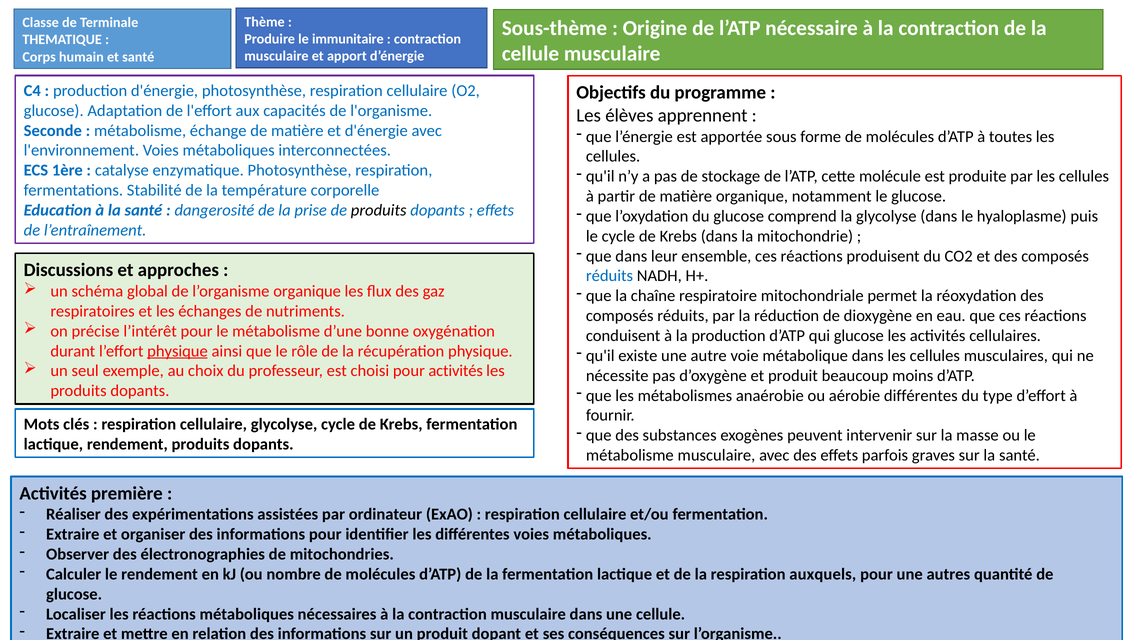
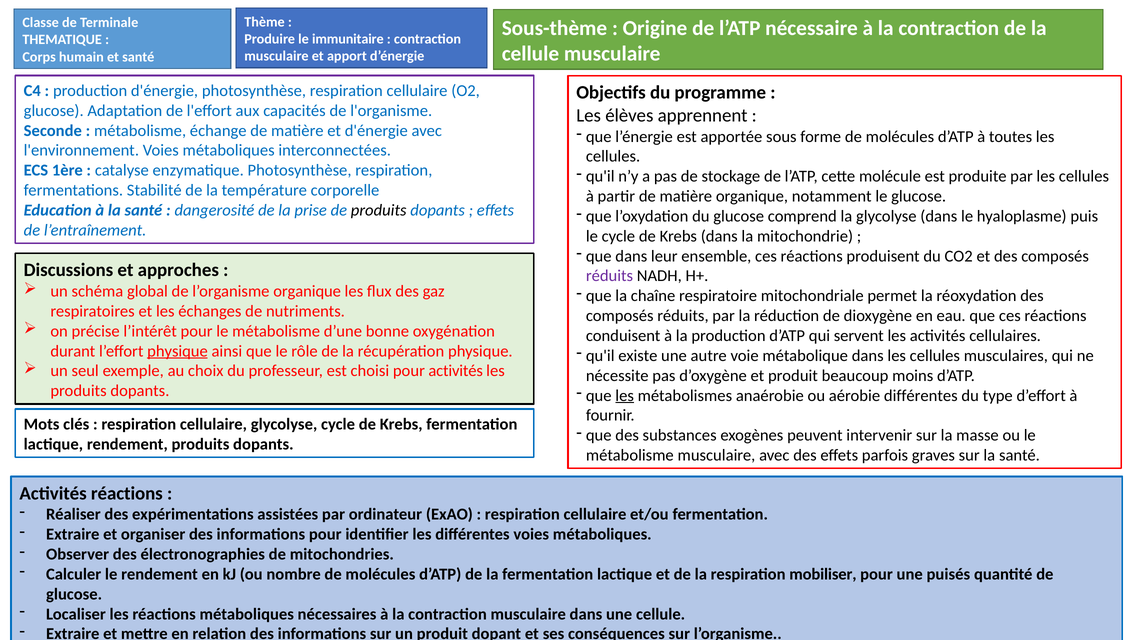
réduits colour: blue -> purple (609, 276)
qui glucose: glucose -> servent (859, 336)
les underline: none -> present (625, 395)
Activités première: première -> réactions (127, 493)
auxquels: auxquels -> mobiliser (823, 574)
autres: autres -> puisés (948, 574)
